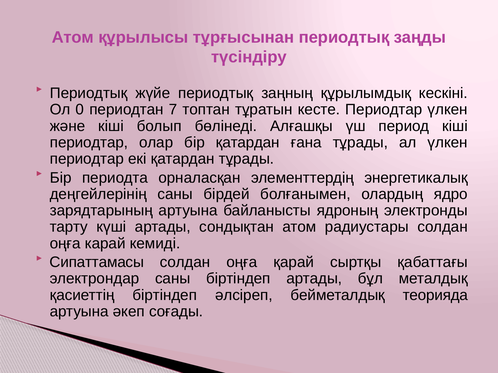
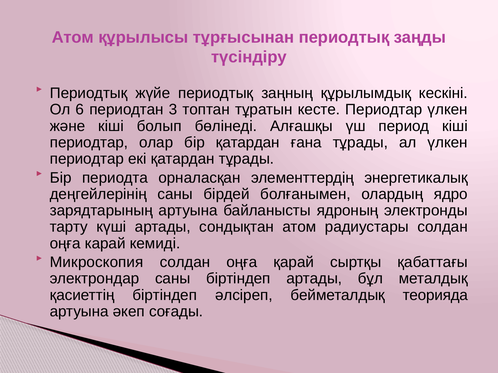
0: 0 -> 6 (80, 110)
7: 7 -> 3 (173, 110)
Сипаттамасы: Сипаттамасы -> Микроскопия (97, 263)
